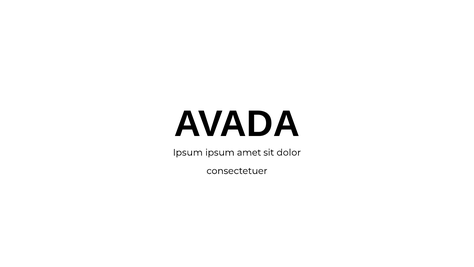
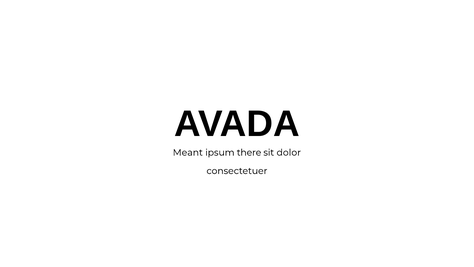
Ipsum: Ipsum -> Meant (188, 152)
amet: amet -> there (249, 152)
